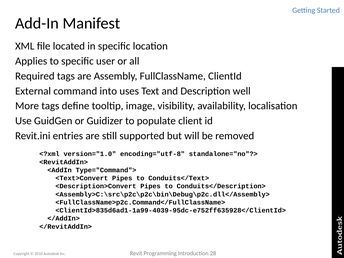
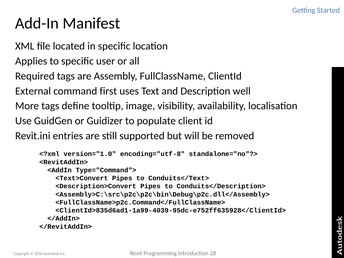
into: into -> first (108, 91)
